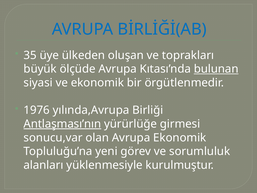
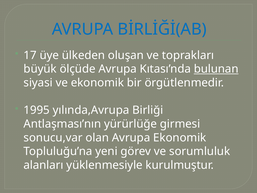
35: 35 -> 17 (30, 55)
1976: 1976 -> 1995 (37, 110)
Antlaşması’nın underline: present -> none (62, 124)
